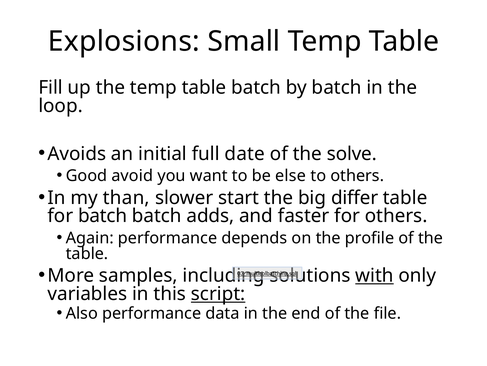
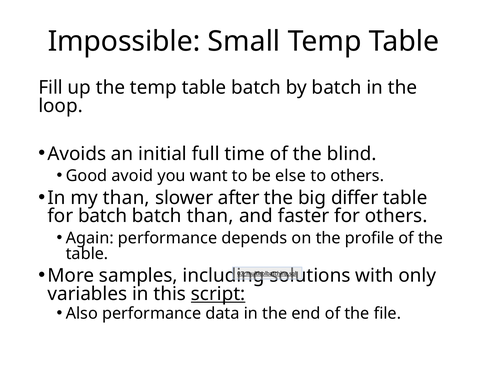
Explosions: Explosions -> Impossible (124, 41)
date: date -> time (245, 153)
solve: solve -> blind (352, 153)
start: start -> after (239, 197)
batch adds: adds -> than (210, 216)
with underline: present -> none (374, 275)
